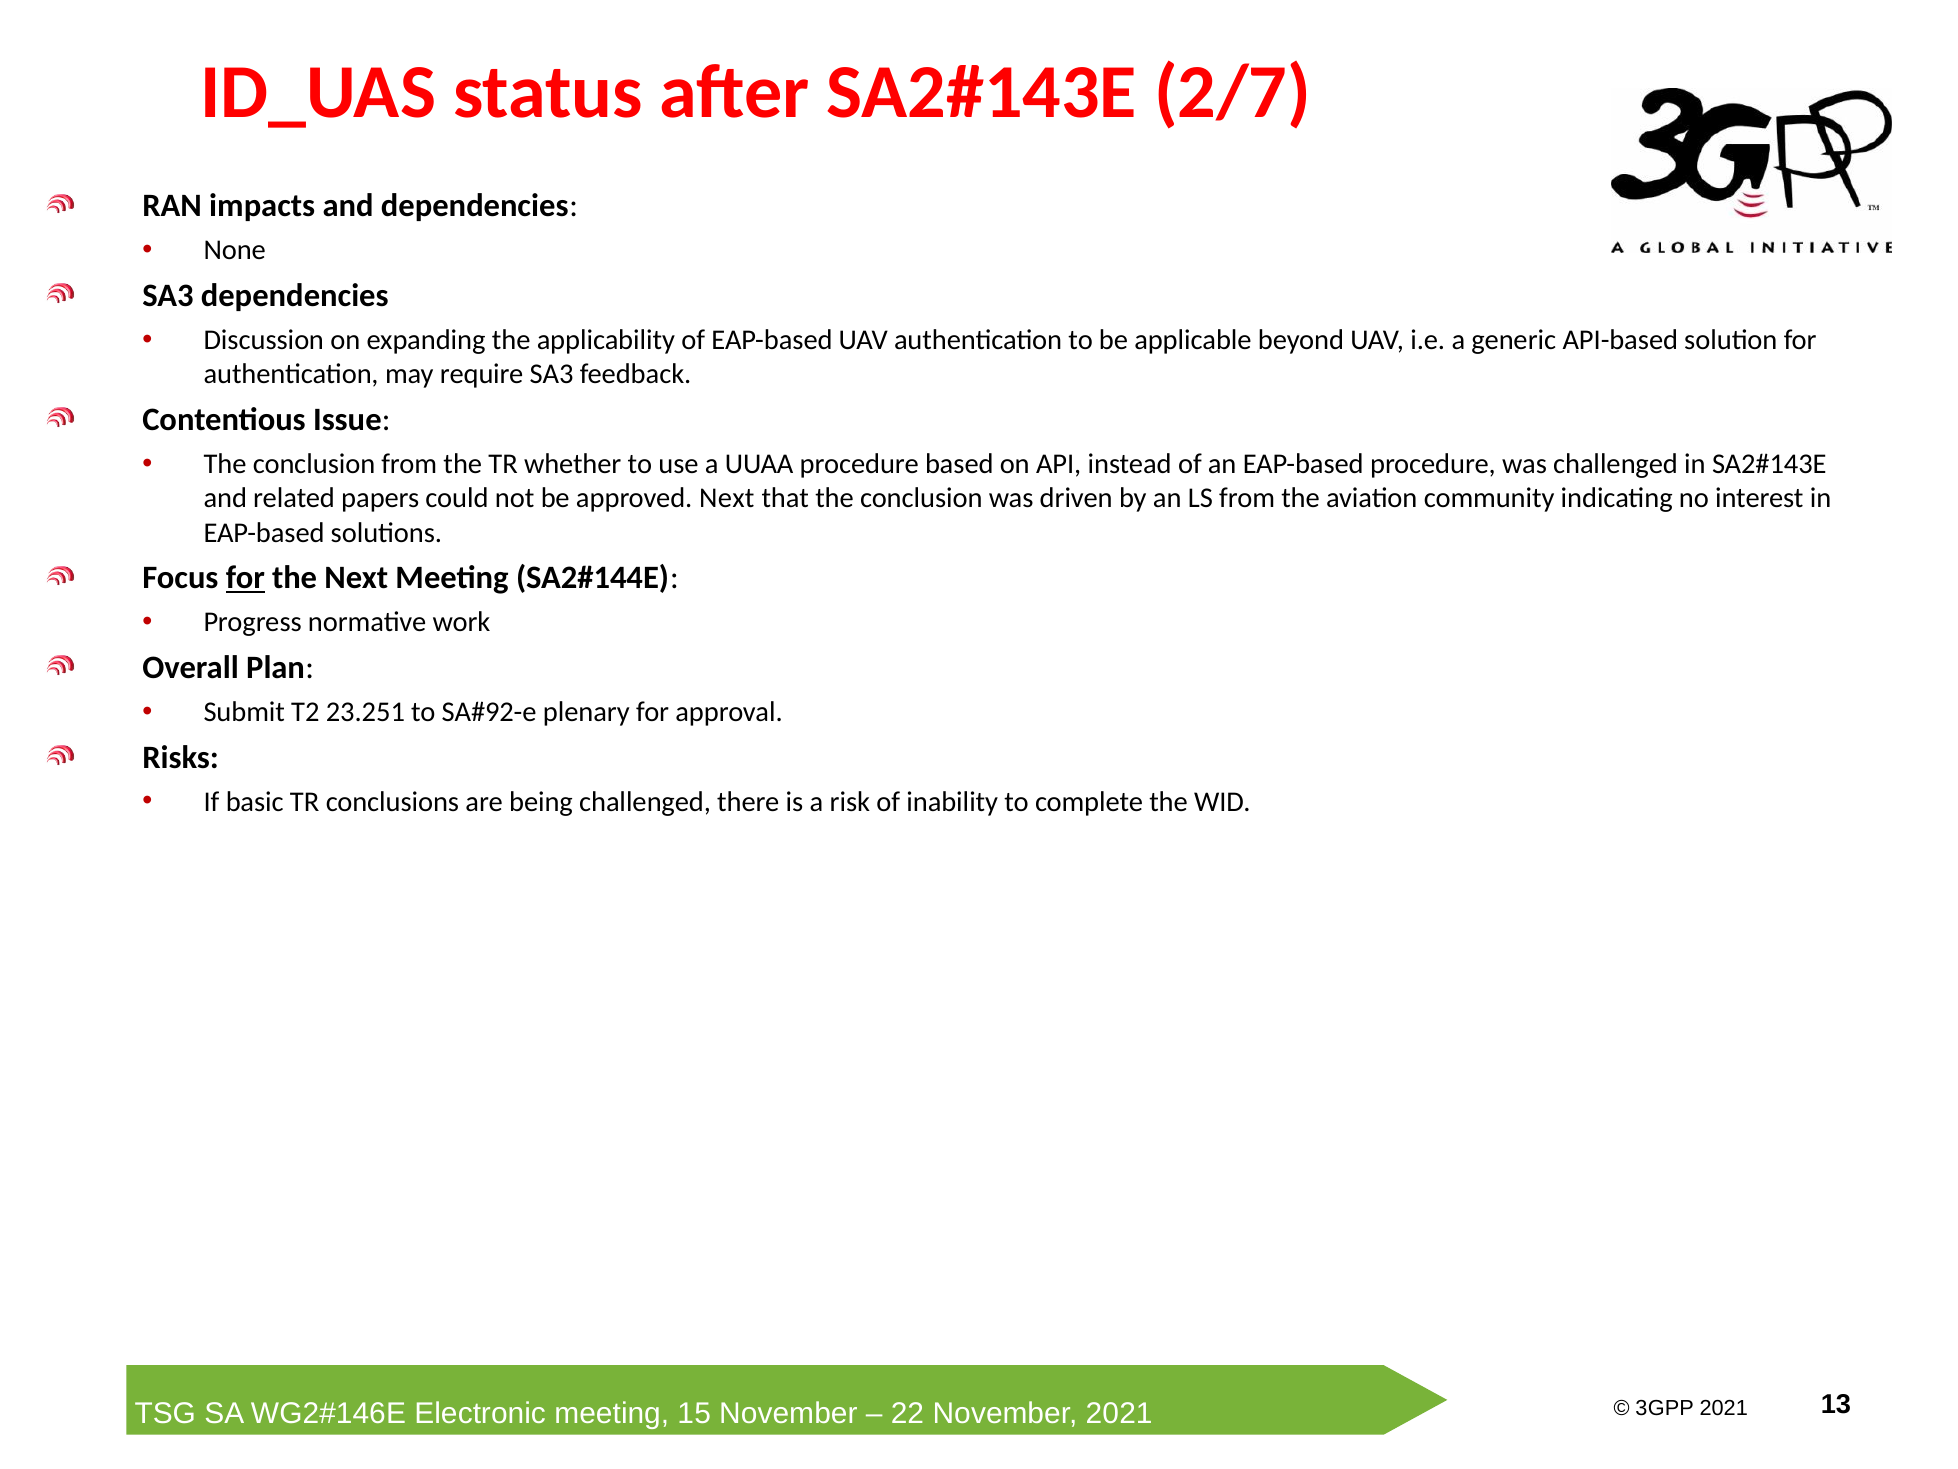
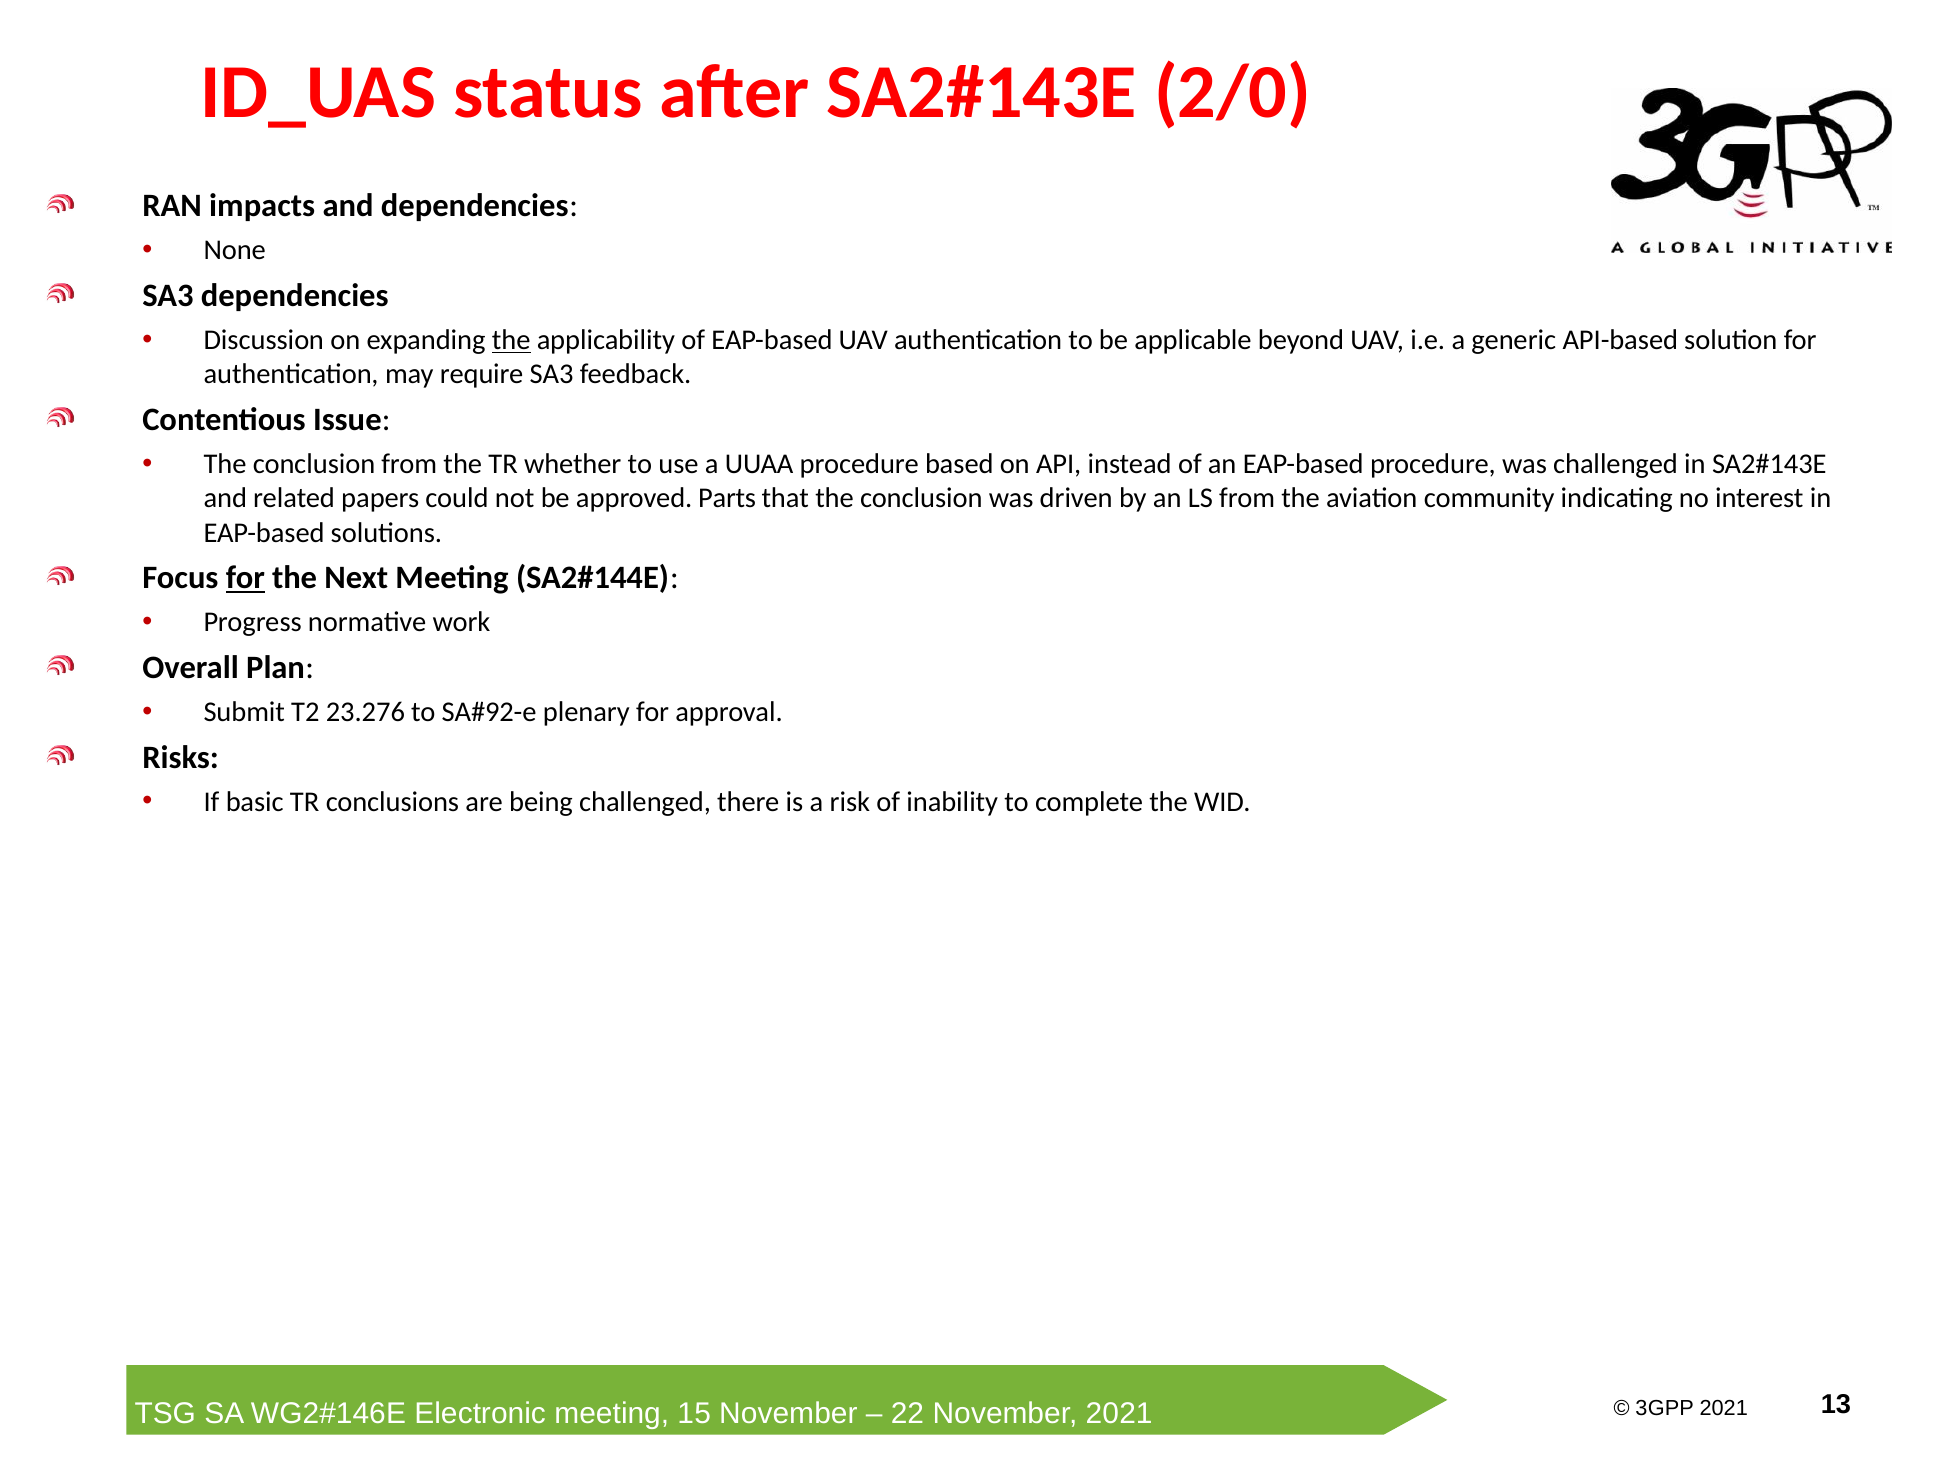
2/7: 2/7 -> 2/0 (1233, 92)
the underline: none -> present (511, 340)
approved Next: Next -> Parts (727, 498)
23.251: 23.251 -> 23.276 (365, 712)
